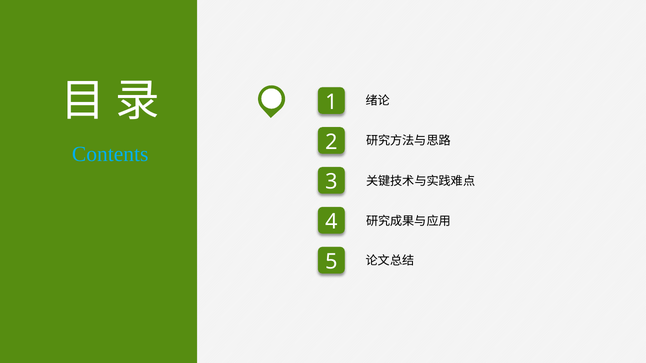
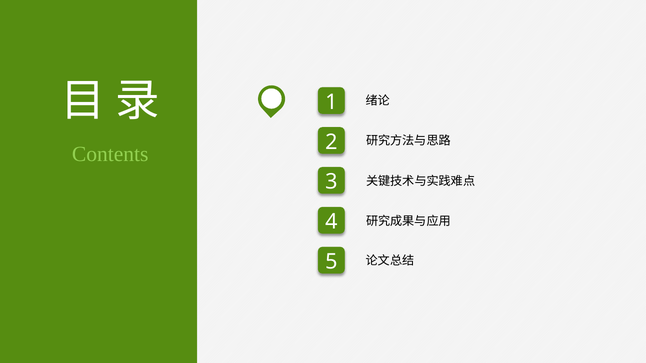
Contents colour: light blue -> light green (110, 154)
